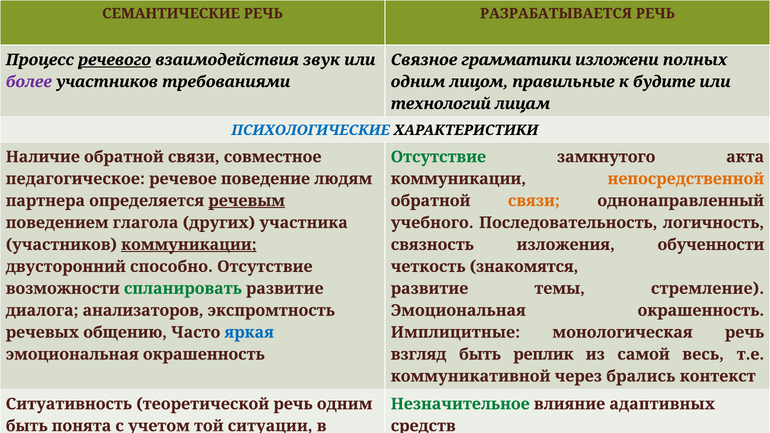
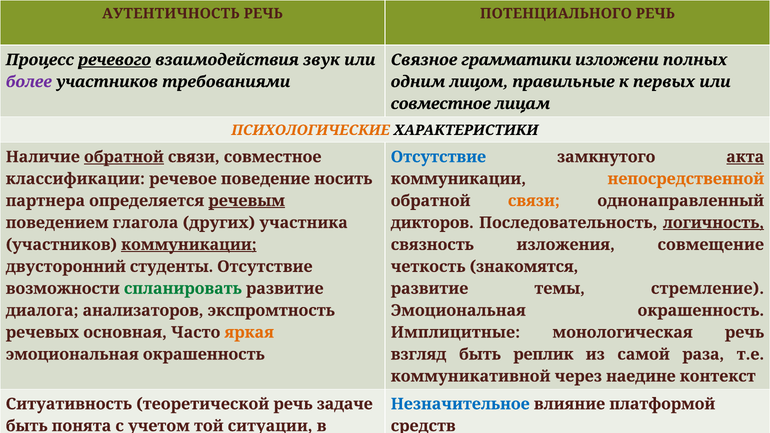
СЕМАНТИЧЕСКИЕ: СЕМАНТИЧЕСКИЕ -> АУТЕНТИЧНОСТЬ (171, 14)
РАЗРАБАТЫВАЕТСЯ: РАЗРАБАТЫВАЕТСЯ -> ПОТЕНЦИАЛЬНОГО (556, 14)
будите: будите -> первых (664, 82)
технологий: технологий -> совместное (441, 104)
ПСИХОЛОГИЧЕСКИЕ colour: blue -> orange (311, 130)
обратной underline: none -> present (124, 157)
Отсутствие colour: green -> blue (438, 157)
акта underline: none -> present (745, 157)
педагогическое: педагогическое -> классификации (75, 179)
людям: людям -> носить (343, 179)
учебного: учебного -> дикторов (432, 223)
логичность underline: none -> present (714, 223)
обученности: обученности -> совмещение (711, 245)
способно: способно -> студенты (172, 267)
общению: общению -> основная (125, 332)
яркая colour: blue -> orange (249, 332)
весь: весь -> раза (703, 354)
брались: брались -> наедине (641, 376)
речь одним: одним -> задаче (345, 404)
Незначительное colour: green -> blue (460, 404)
адаптивных: адаптивных -> платформой (662, 404)
